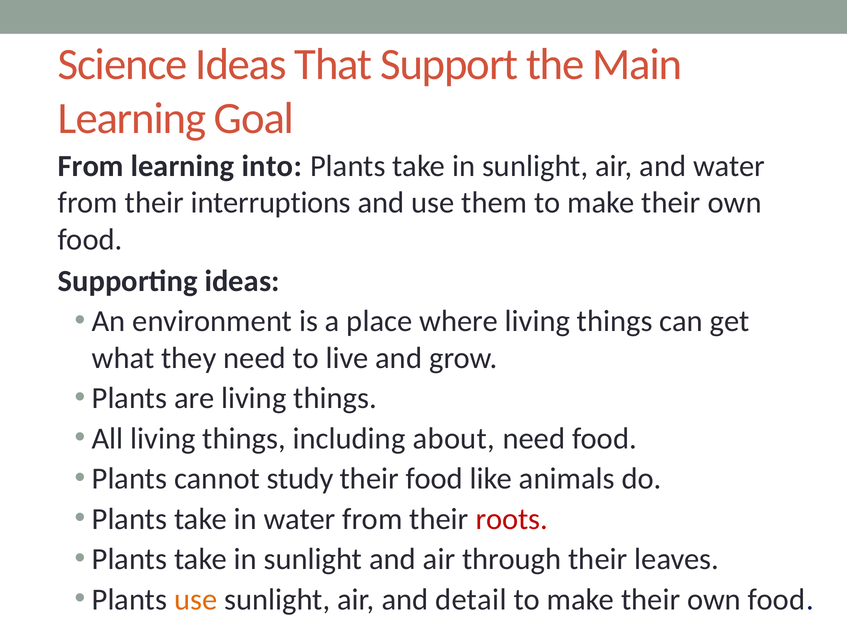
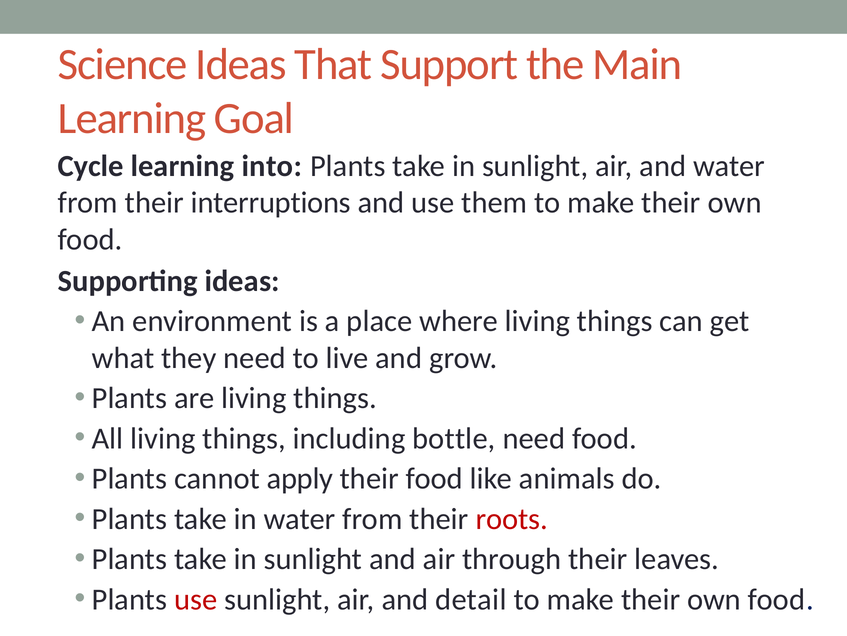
From: From -> Cycle (91, 166)
about: about -> bottle (454, 438)
study: study -> apply (300, 478)
use colour: orange -> red (196, 599)
